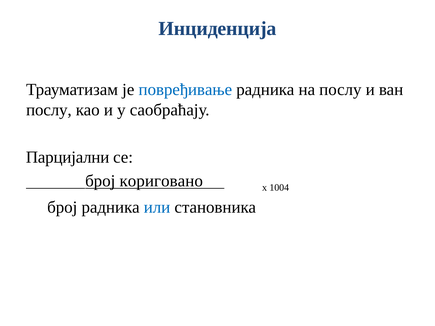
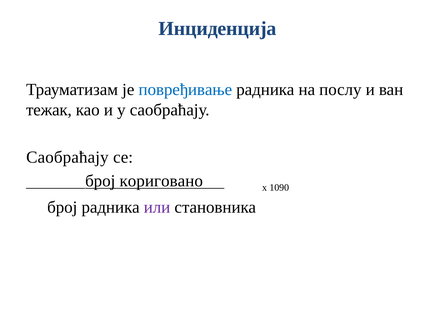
послу: послу -> тежак (49, 110)
Парцијални: Парцијални -> Саобраћају (67, 157)
1004: 1004 -> 1090 (279, 188)
или colour: blue -> purple (157, 208)
